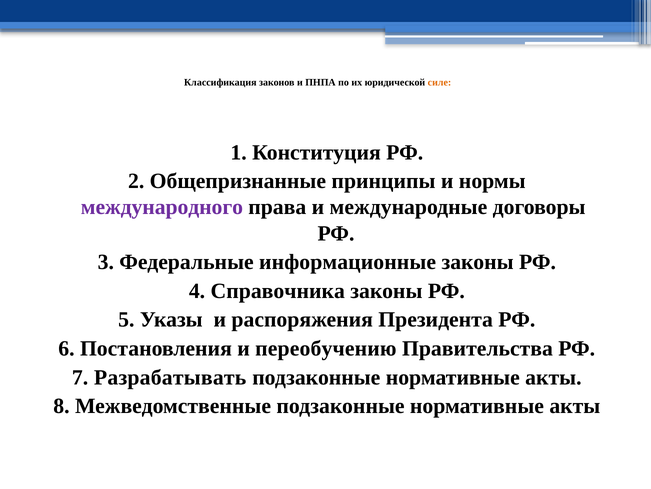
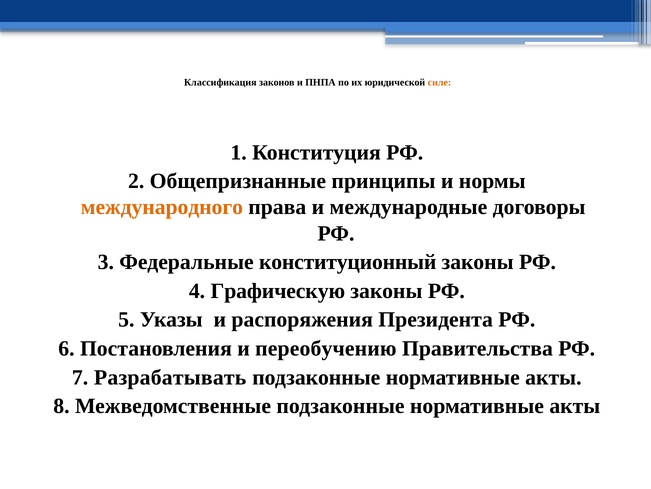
международного colour: purple -> orange (162, 207)
информационные: информационные -> конституционный (348, 262)
Справочника: Справочника -> Графическую (278, 291)
